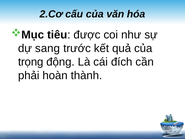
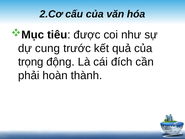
sang: sang -> cung (48, 48)
